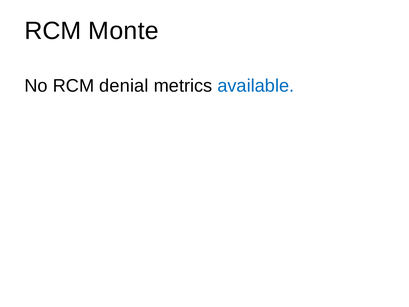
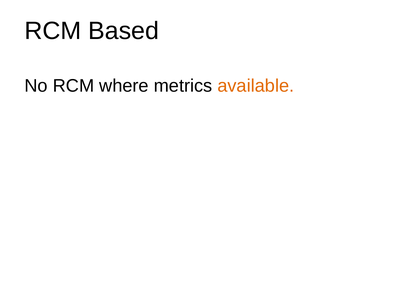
Monte: Monte -> Based (124, 31)
denial: denial -> where (124, 86)
available colour: blue -> orange (256, 86)
